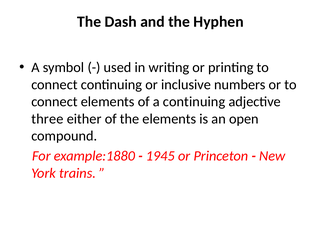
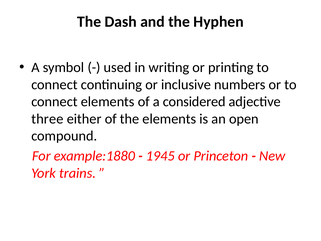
a continuing: continuing -> considered (194, 102)
